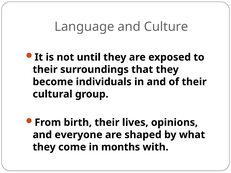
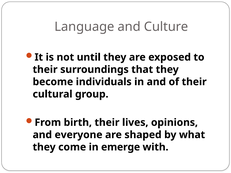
months: months -> emerge (121, 147)
